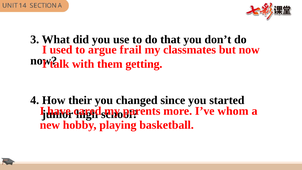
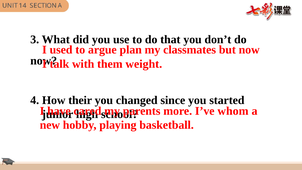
frail: frail -> plan (131, 50)
getting: getting -> weight (144, 64)
